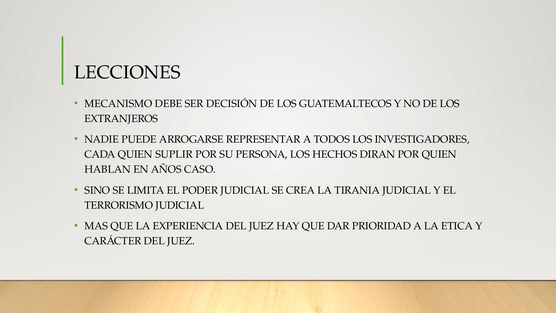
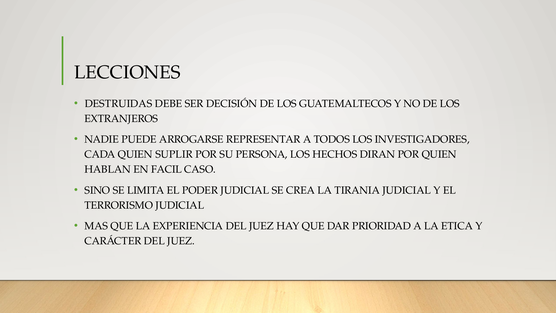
MECANISMO: MECANISMO -> DESTRUIDAS (118, 103)
AÑOS: AÑOS -> FACIL (166, 169)
